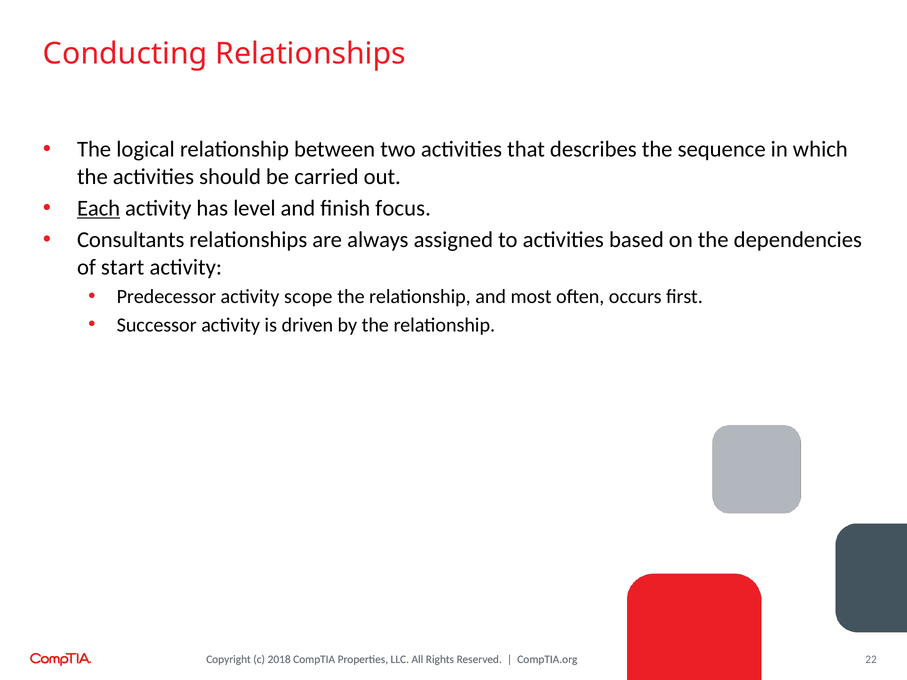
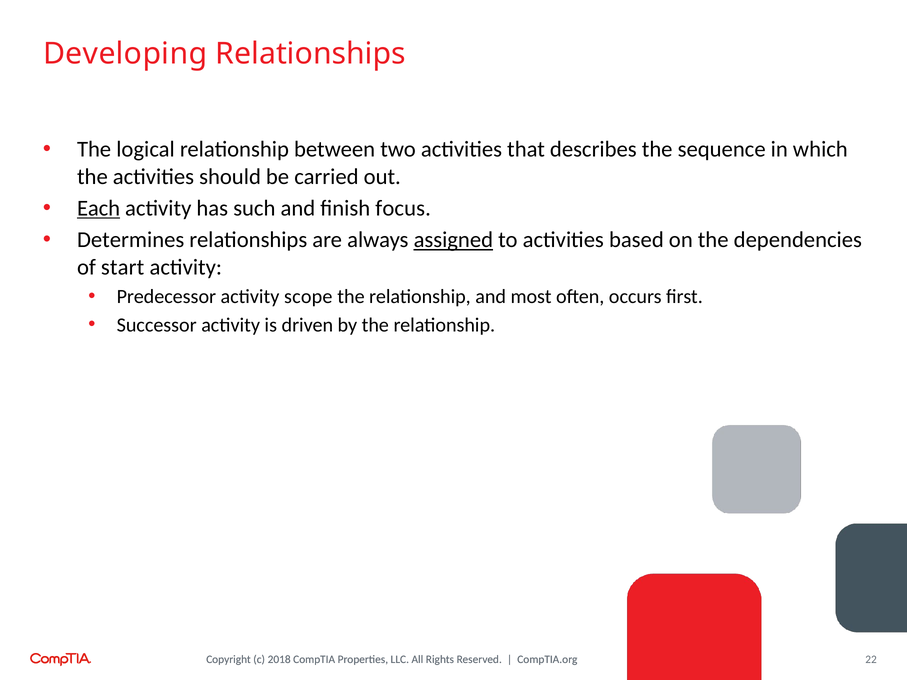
Conducting: Conducting -> Developing (125, 54)
level: level -> such (254, 208)
Consultants: Consultants -> Determines (131, 240)
assigned underline: none -> present (453, 240)
